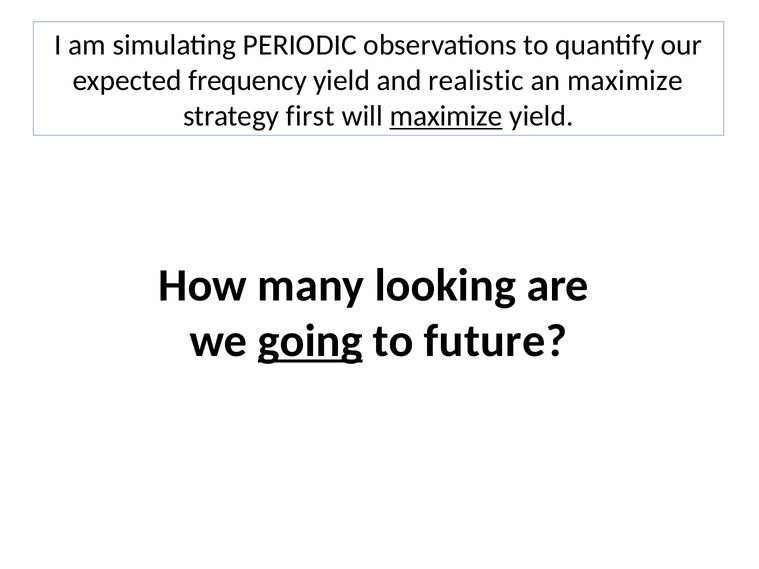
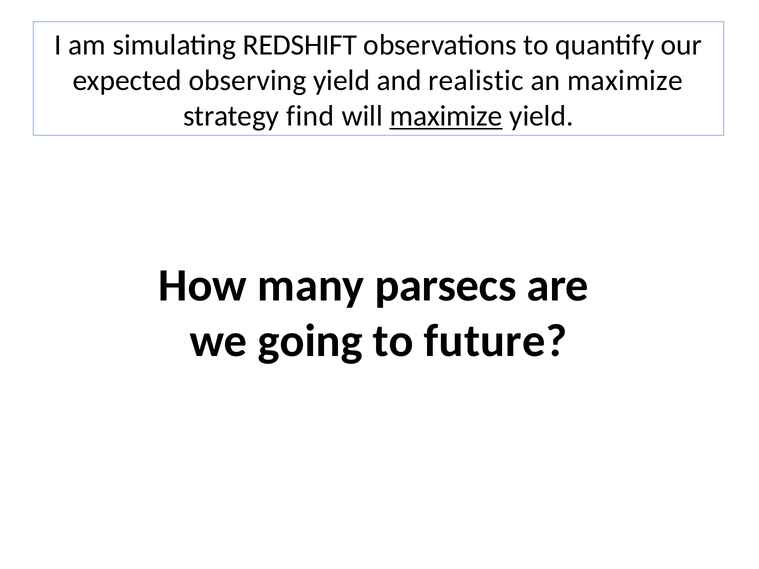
PERIODIC: PERIODIC -> REDSHIFT (300, 45)
frequency: frequency -> observing (247, 81)
first: first -> find (310, 116)
looking: looking -> parsecs (446, 286)
going underline: present -> none (310, 341)
